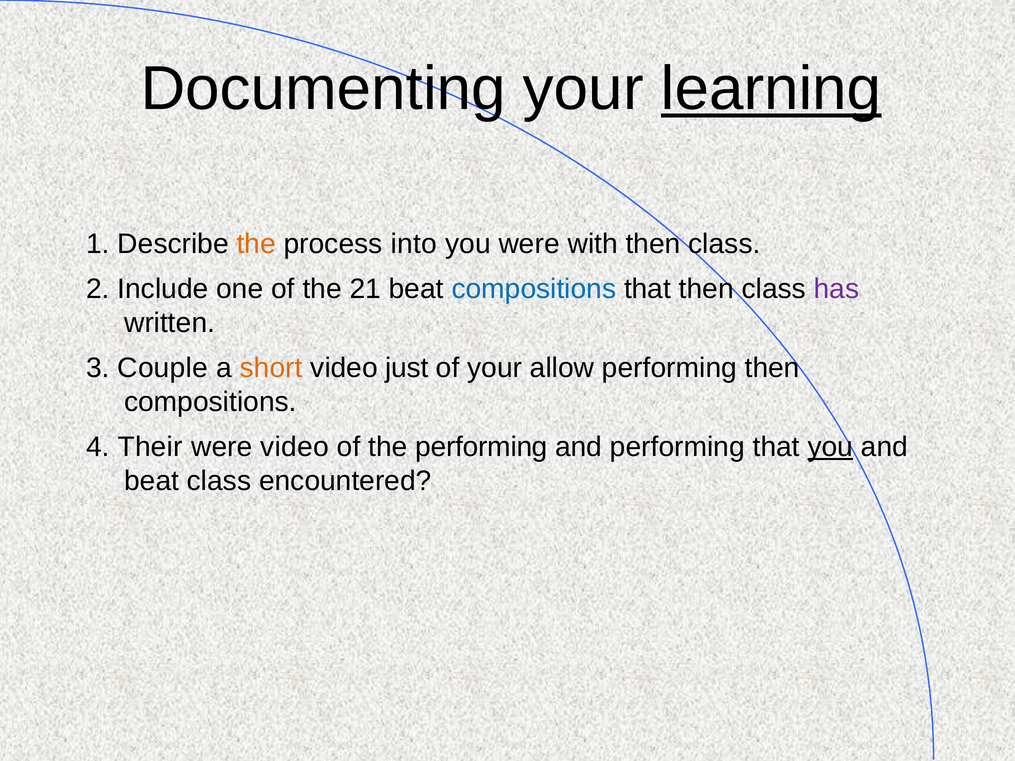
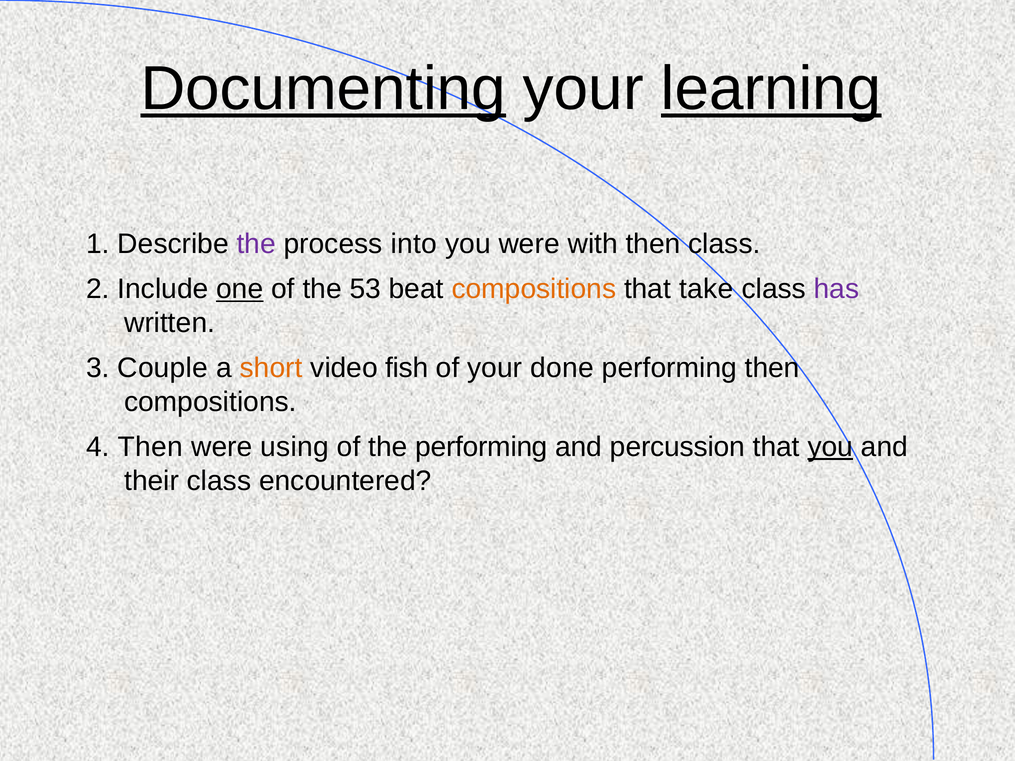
Documenting underline: none -> present (323, 89)
the colour: orange -> purple (256, 244)
one underline: none -> present (240, 289)
21: 21 -> 53 (365, 289)
compositions colour: blue -> orange (534, 289)
that then: then -> take (706, 289)
just: just -> fish (407, 368)
allow: allow -> done (562, 368)
4 Their: Their -> Then (150, 447)
were video: video -> using (295, 447)
and performing: performing -> percussion (678, 447)
beat: beat -> their (152, 481)
